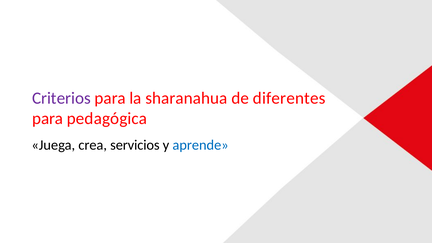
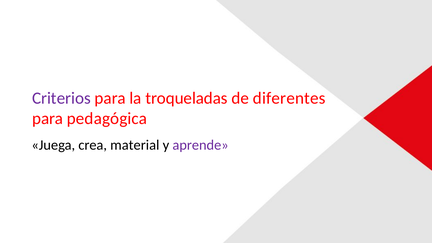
sharanahua: sharanahua -> troqueladas (187, 98)
servicios: servicios -> material (135, 145)
aprende colour: blue -> purple (201, 145)
